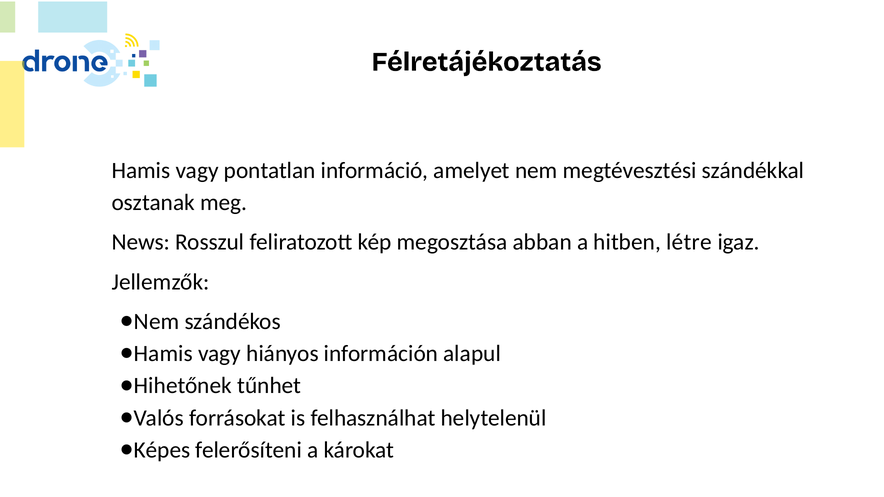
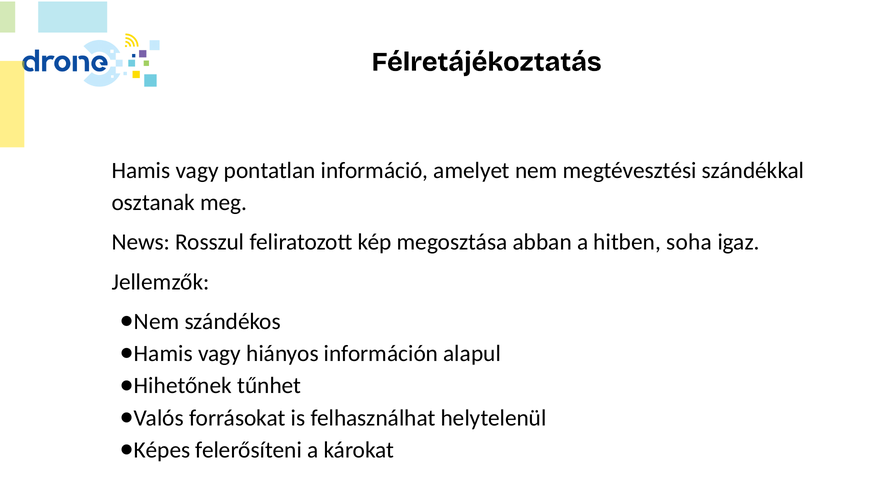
létre: létre -> soha (689, 242)
